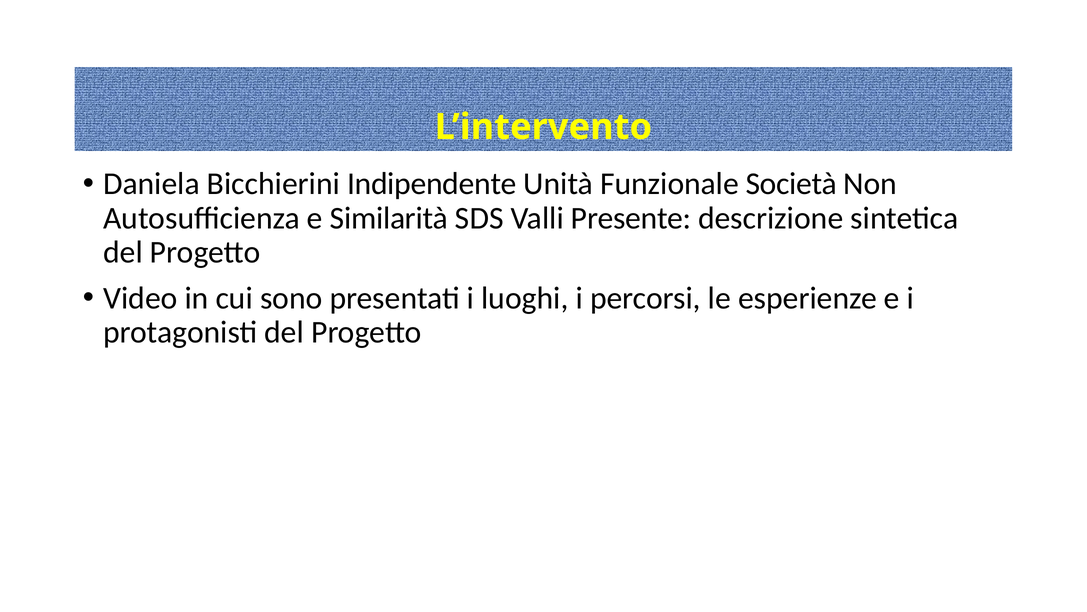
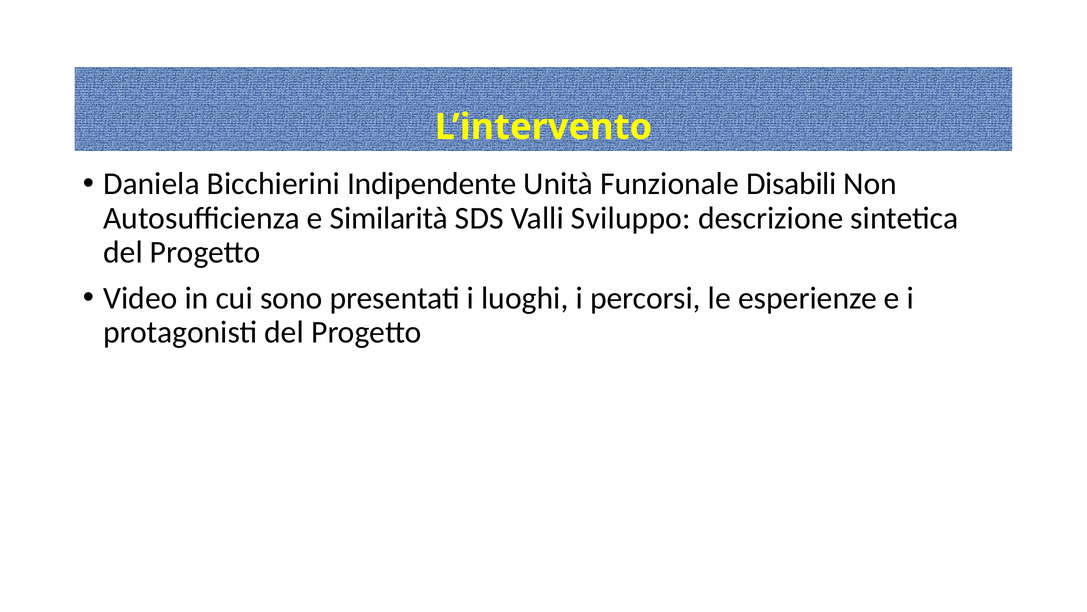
Società: Società -> Disabili (791, 184)
Presente: Presente -> Sviluppo (631, 218)
